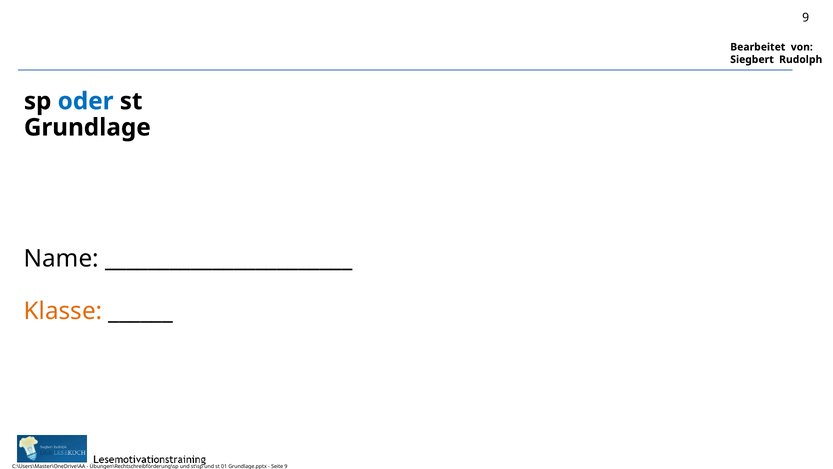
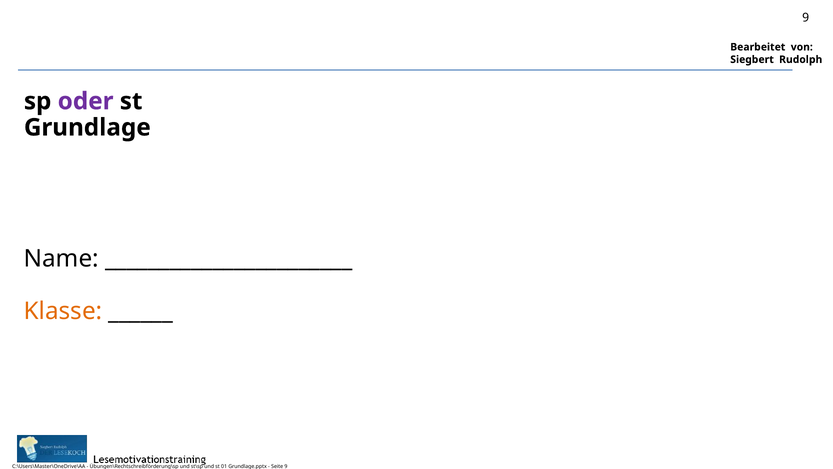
oder colour: blue -> purple (86, 101)
